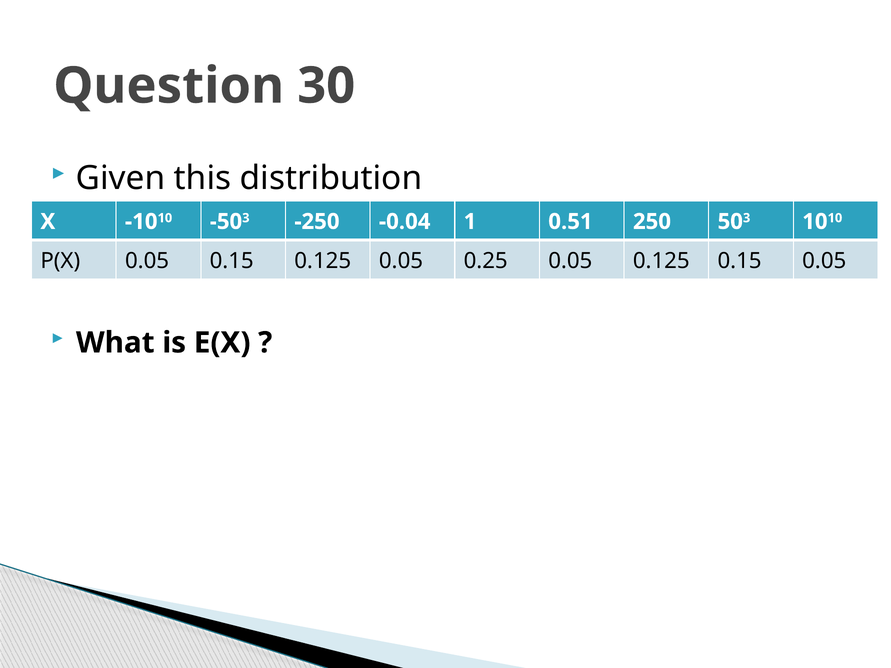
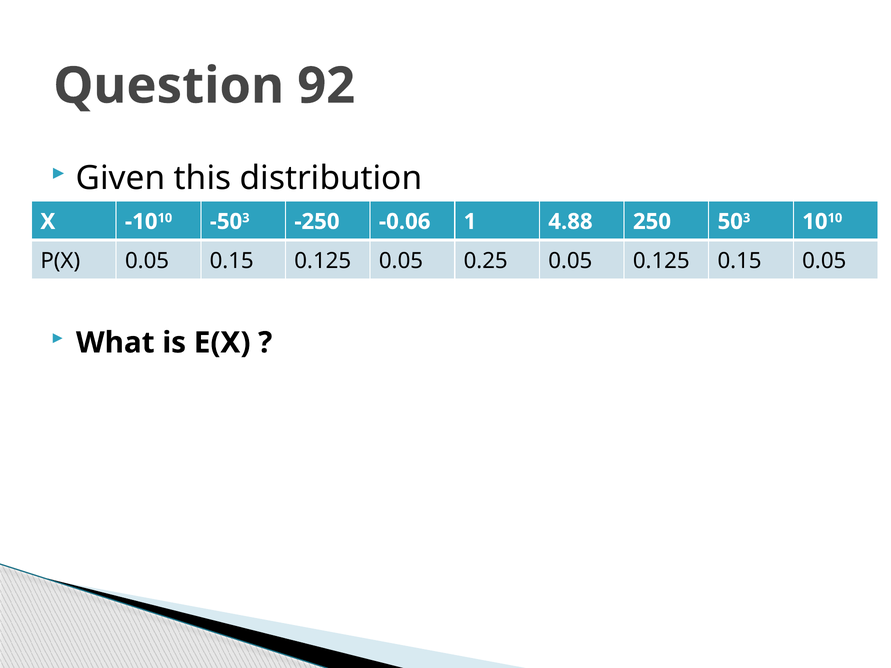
30: 30 -> 92 (326, 86)
-0.04: -0.04 -> -0.06 (405, 222)
0.51: 0.51 -> 4.88 (570, 222)
